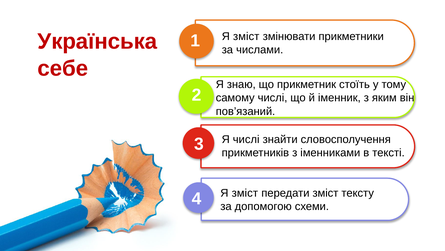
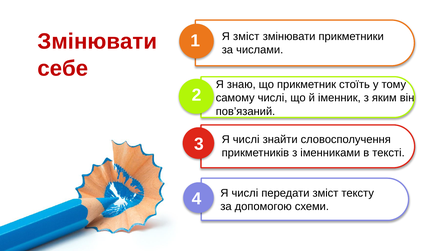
Українська: Українська -> Змінювати (97, 42)
зміст: зміст -> числі (245, 193)
